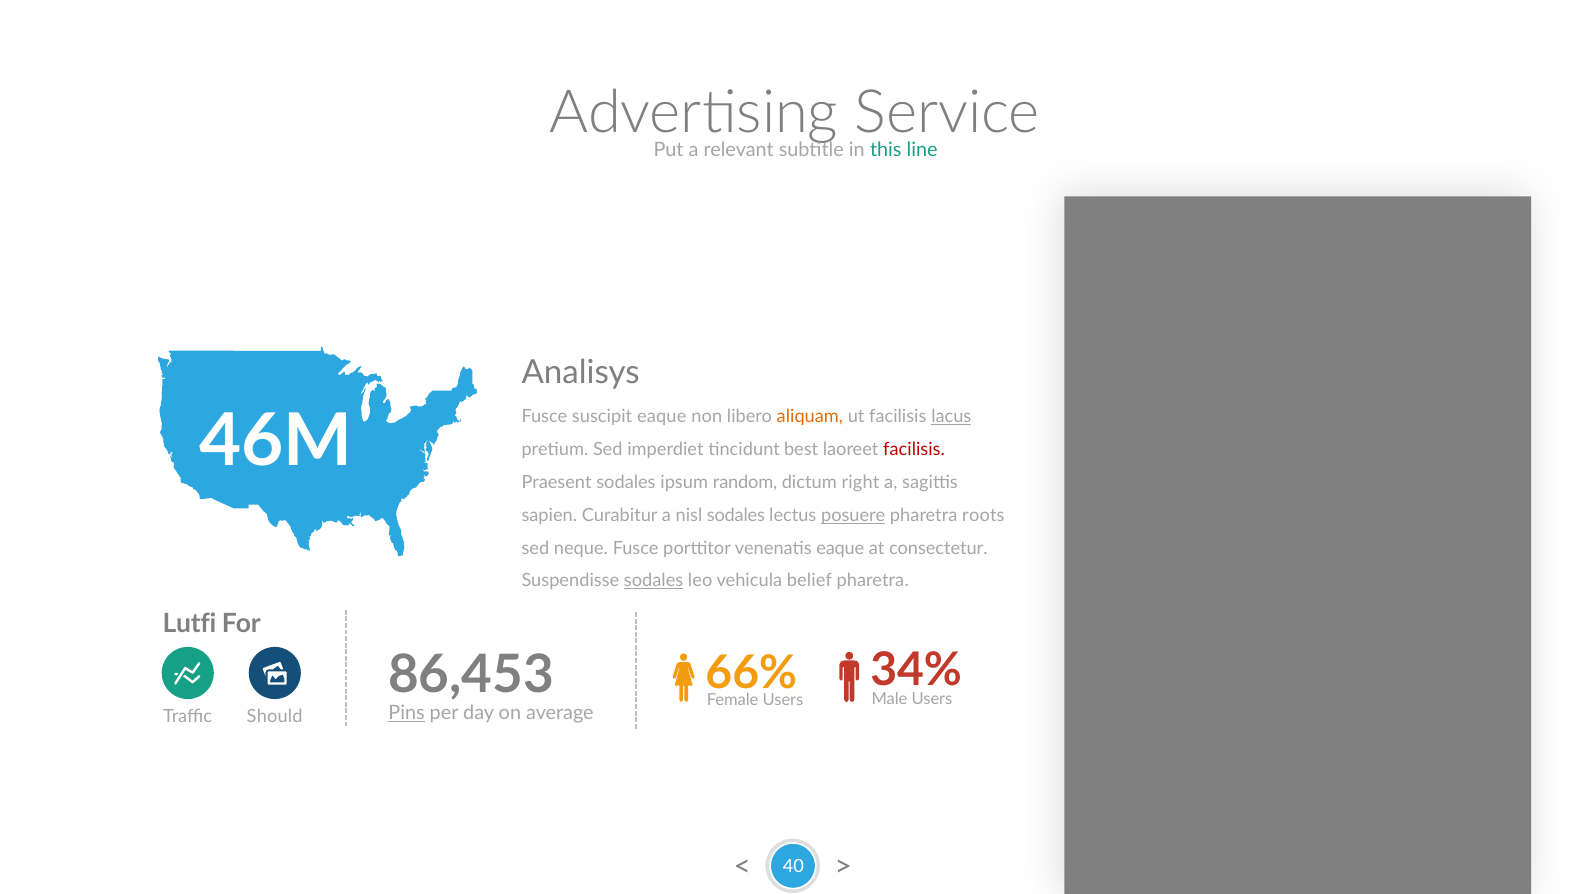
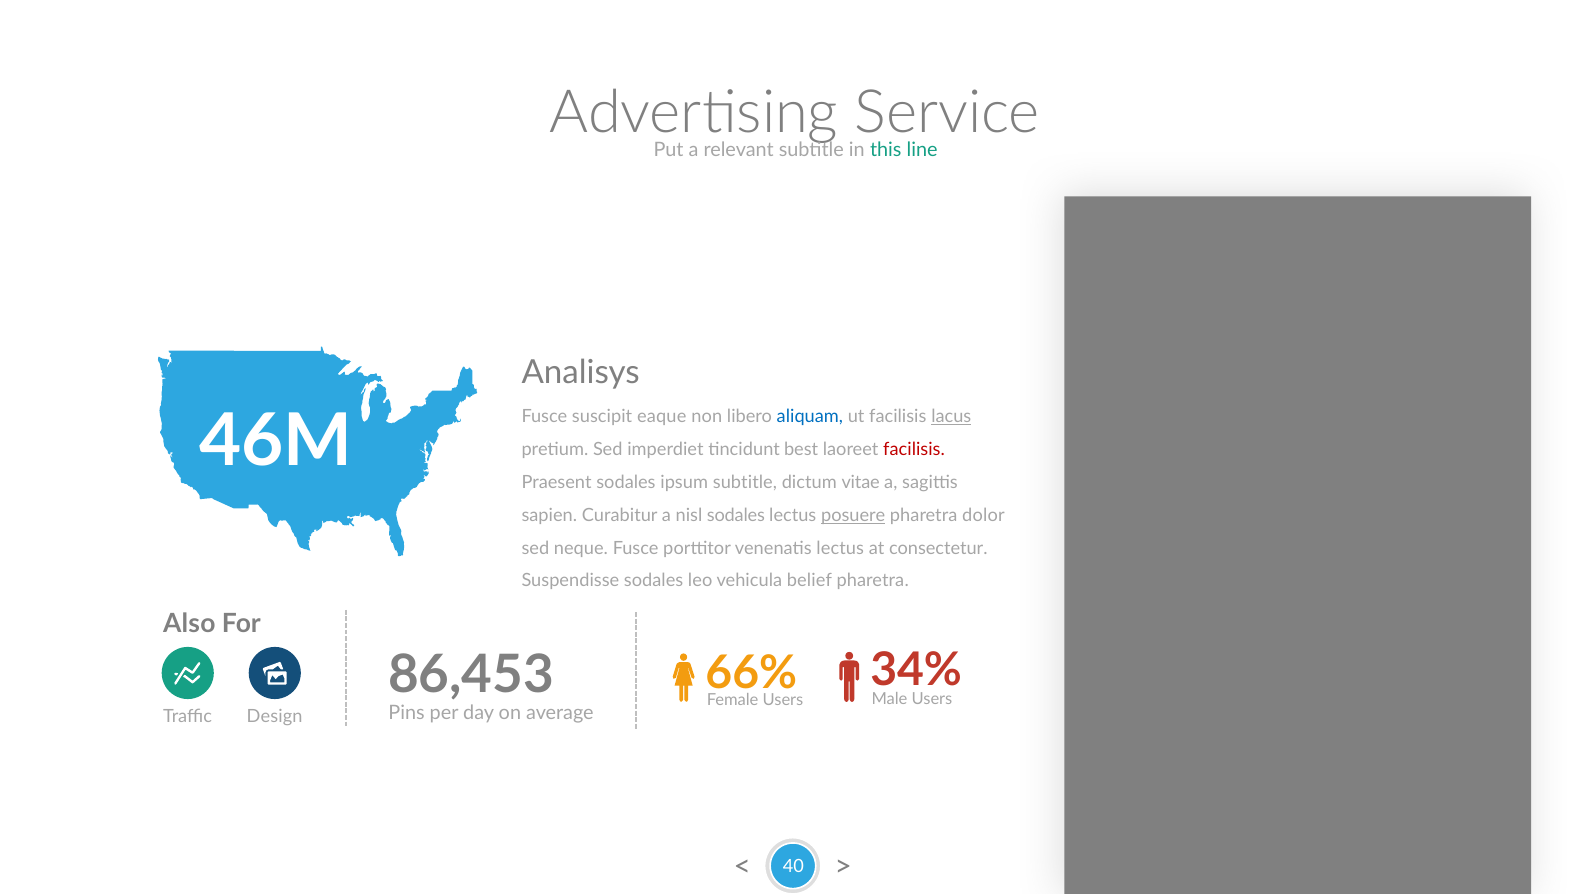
aliquam colour: orange -> blue (810, 417)
ipsum random: random -> subtitle (745, 482)
right: right -> vitae (861, 482)
roots: roots -> dolor (983, 515)
venenatis eaque: eaque -> lectus (840, 548)
sodales underline: present -> none (654, 581)
Lutfi: Lutfi -> Also (189, 623)
Pins underline: present -> none (407, 713)
Should: Should -> Design (275, 717)
